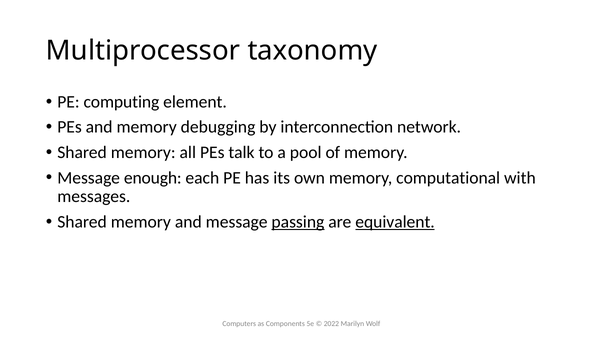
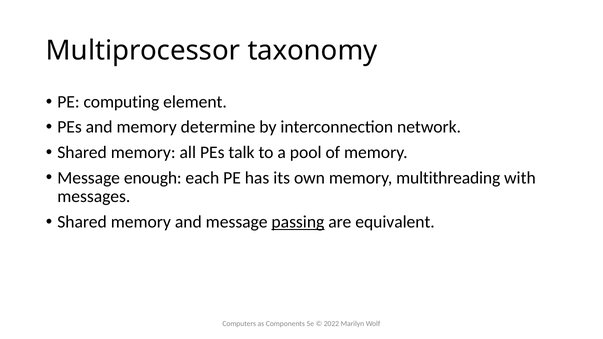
debugging: debugging -> determine (218, 127)
computational: computational -> multithreading (448, 178)
equivalent underline: present -> none (395, 222)
